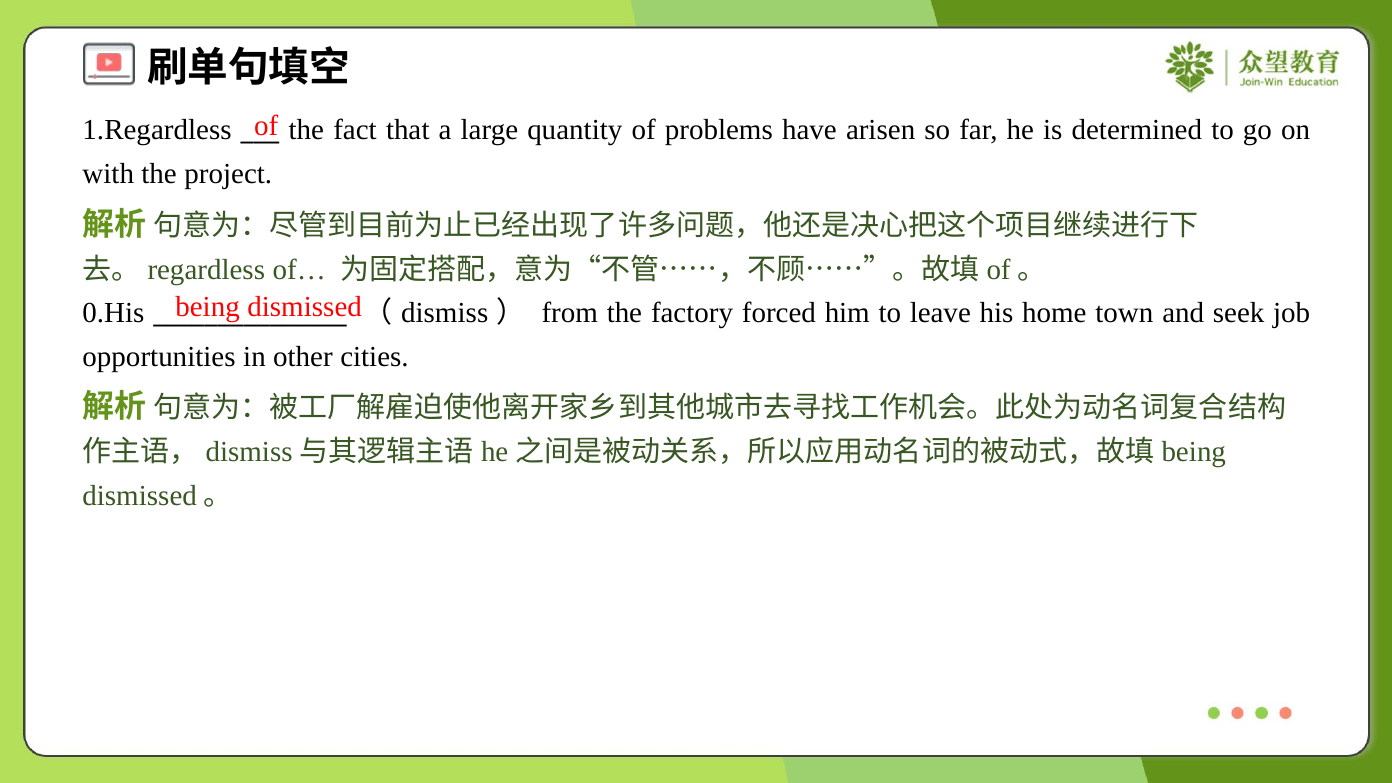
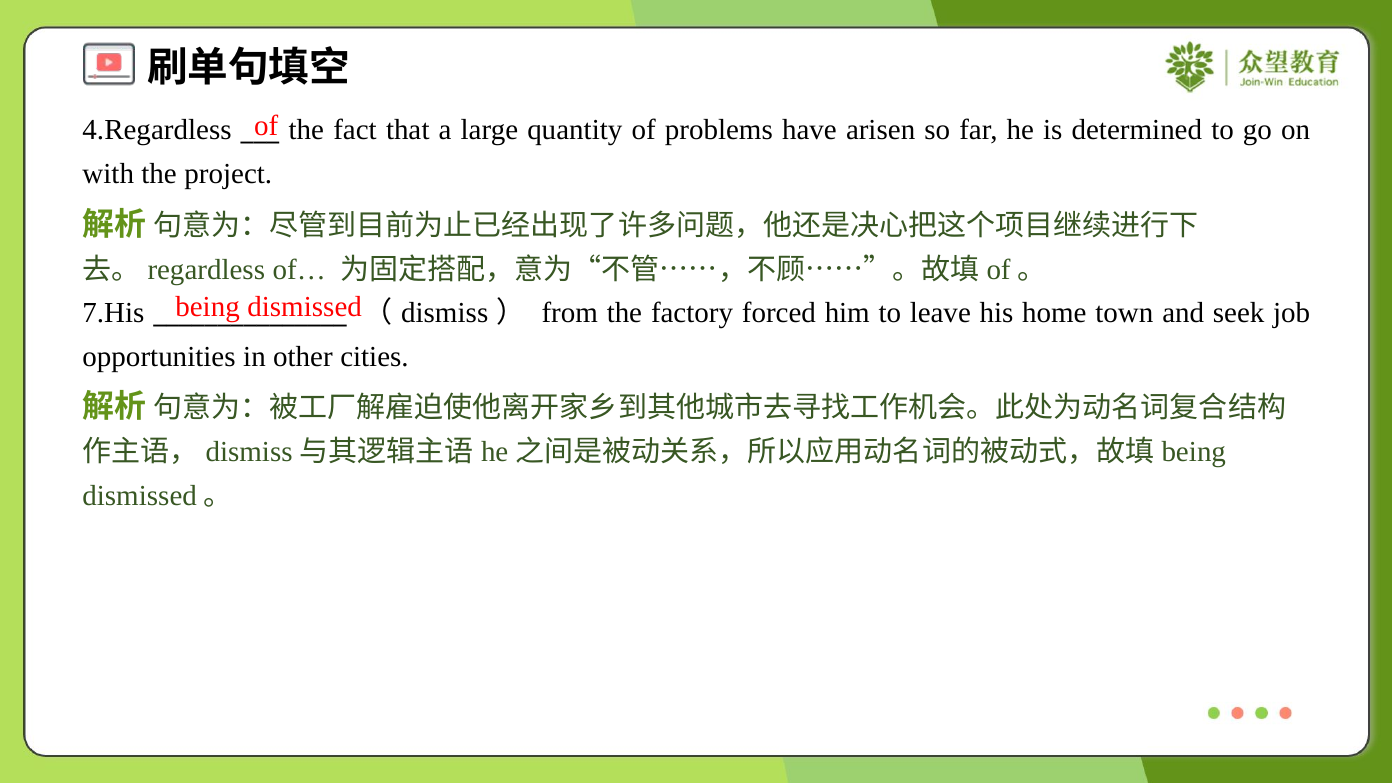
1.Regardless: 1.Regardless -> 4.Regardless (157, 130)
0.His: 0.His -> 7.His (113, 313)
